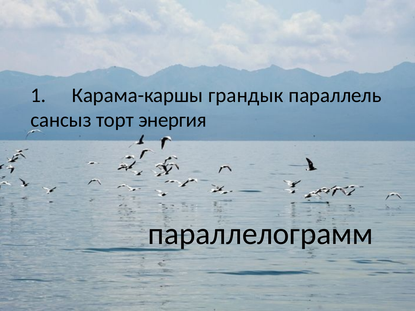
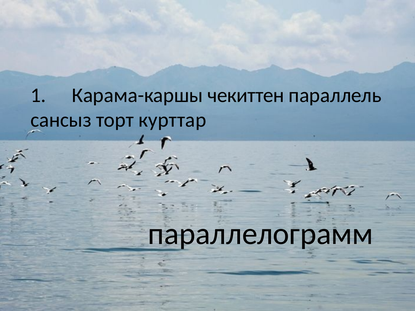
грандык: грандык -> чекиттен (246, 95)
энергия: энергия -> курттар (172, 120)
